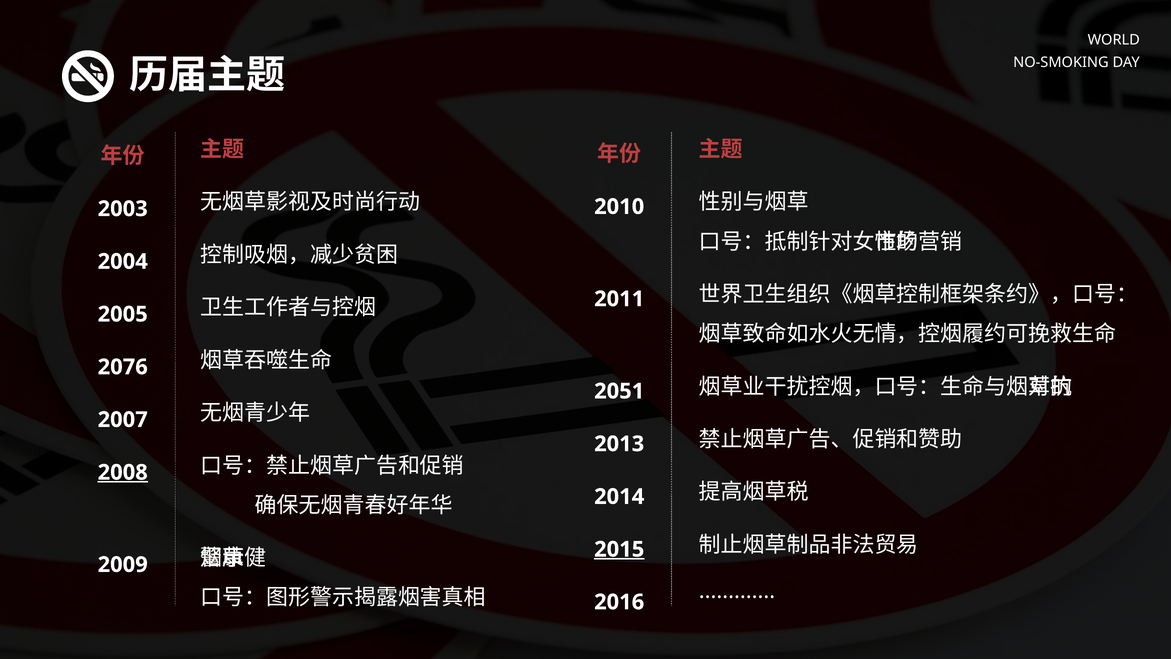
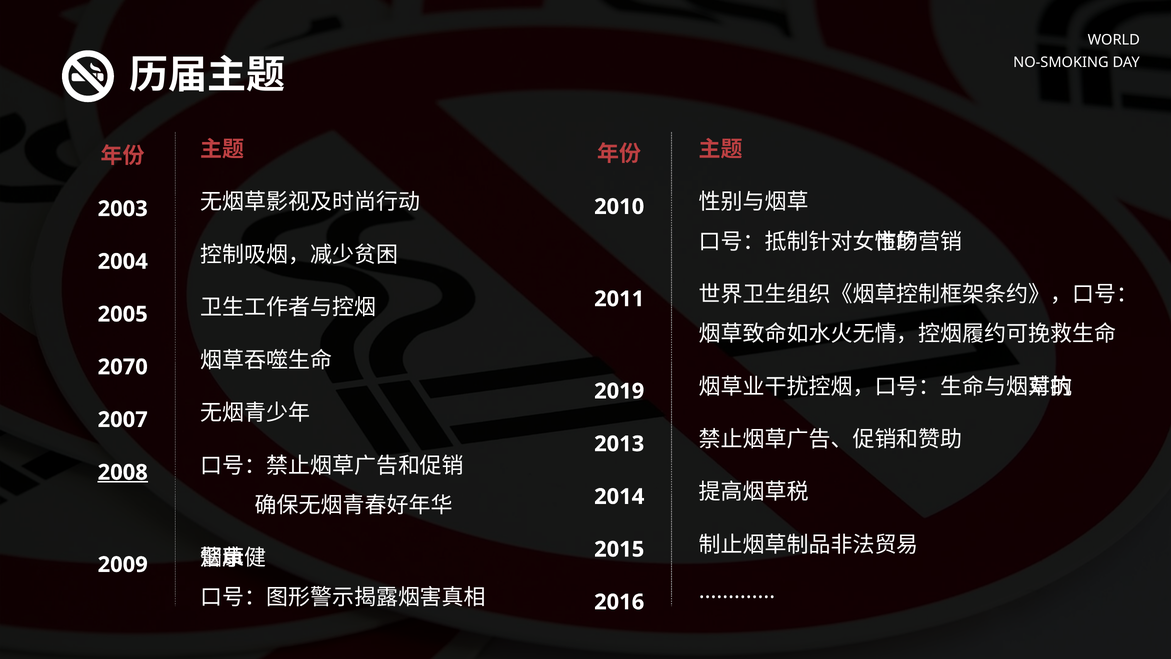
2076: 2076 -> 2070 (123, 367)
2051: 2051 -> 2019 (619, 391)
2015 underline: present -> none (619, 549)
